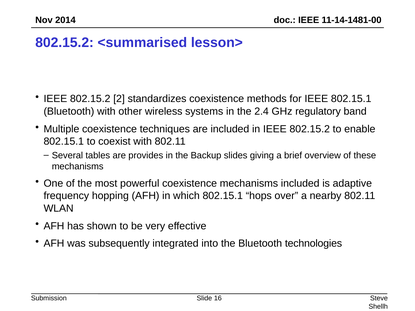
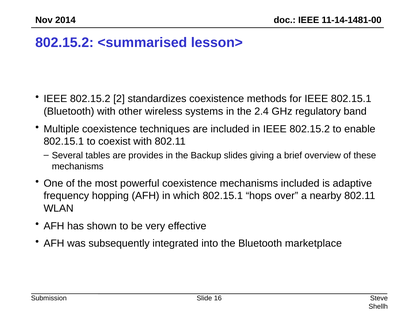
technologies: technologies -> marketplace (313, 244)
